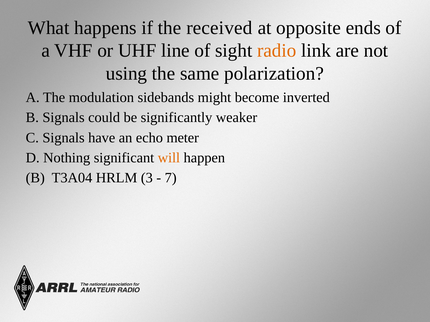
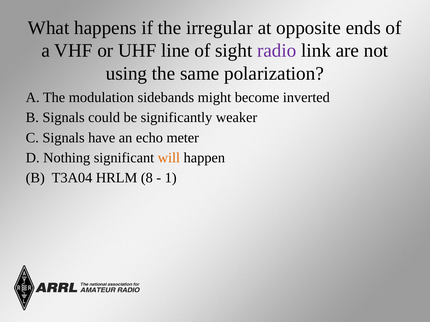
received: received -> irregular (219, 28)
radio colour: orange -> purple (277, 51)
3: 3 -> 8 (147, 178)
7: 7 -> 1 (171, 178)
